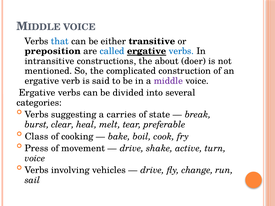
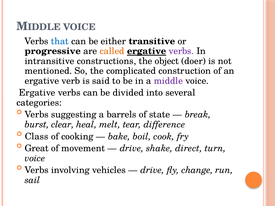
preposition: preposition -> progressive (53, 51)
called colour: blue -> orange (112, 51)
verbs colour: blue -> purple (181, 51)
about: about -> object (167, 61)
carries: carries -> barrels (122, 115)
preferable: preferable -> difference (164, 125)
Press: Press -> Great (37, 149)
active: active -> direct (189, 149)
